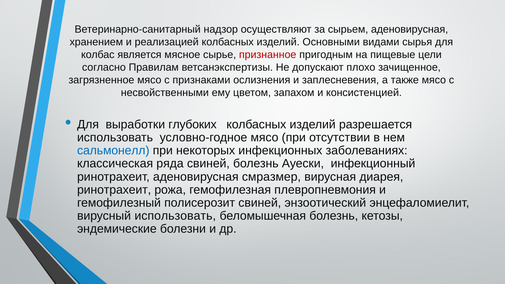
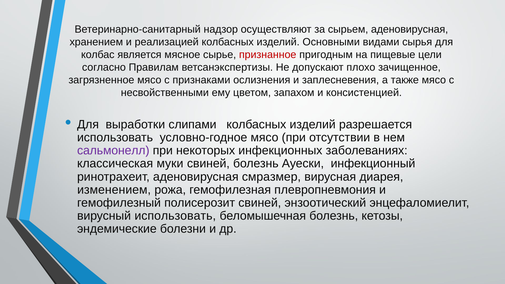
глубоких: глубоких -> слипами (192, 124)
сальмонелл colour: blue -> purple (113, 151)
ряда: ряда -> муки (170, 164)
ринотрахеит: ринотрахеит -> изменением (114, 190)
